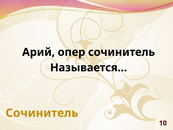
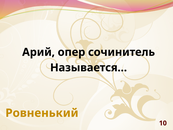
Сочинитель: Сочинитель -> Ровненький (42, 113)
